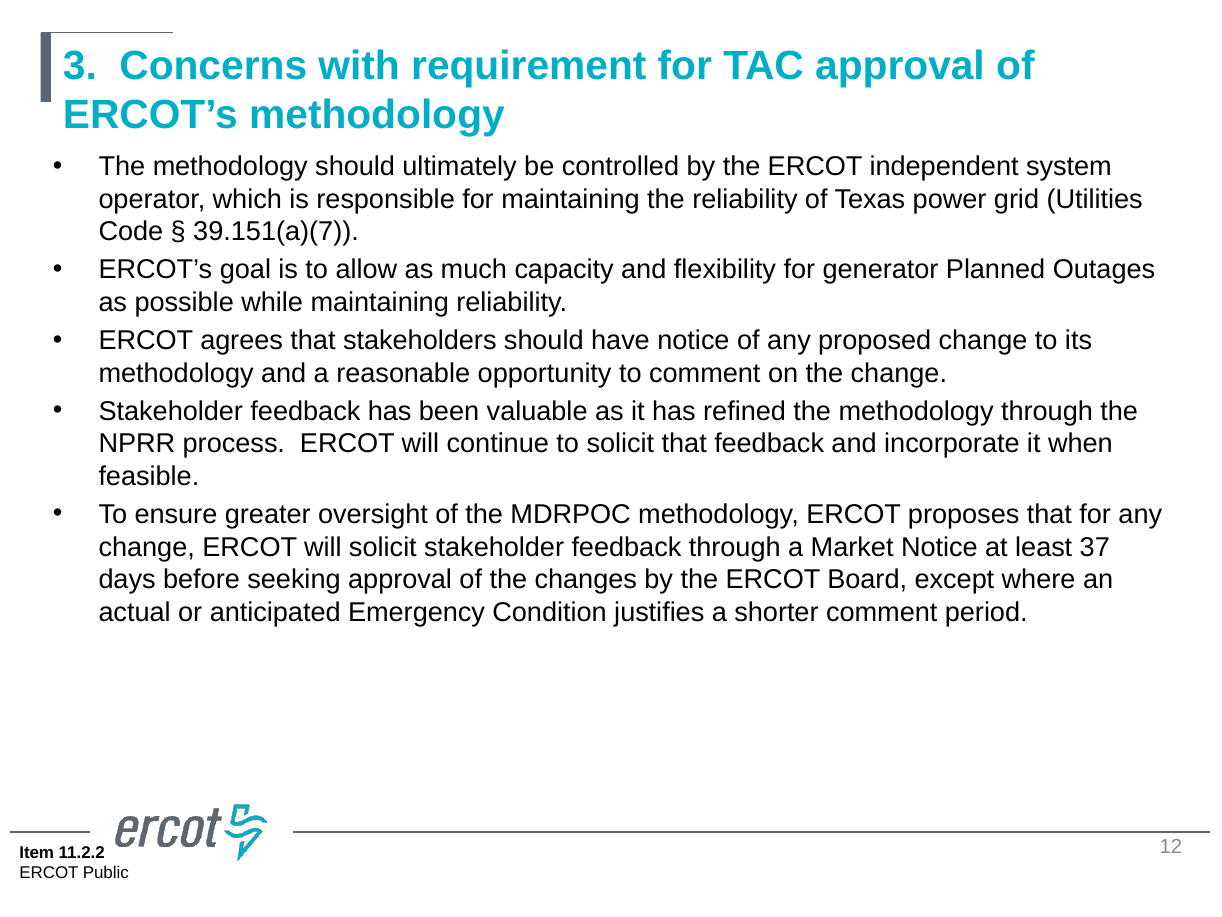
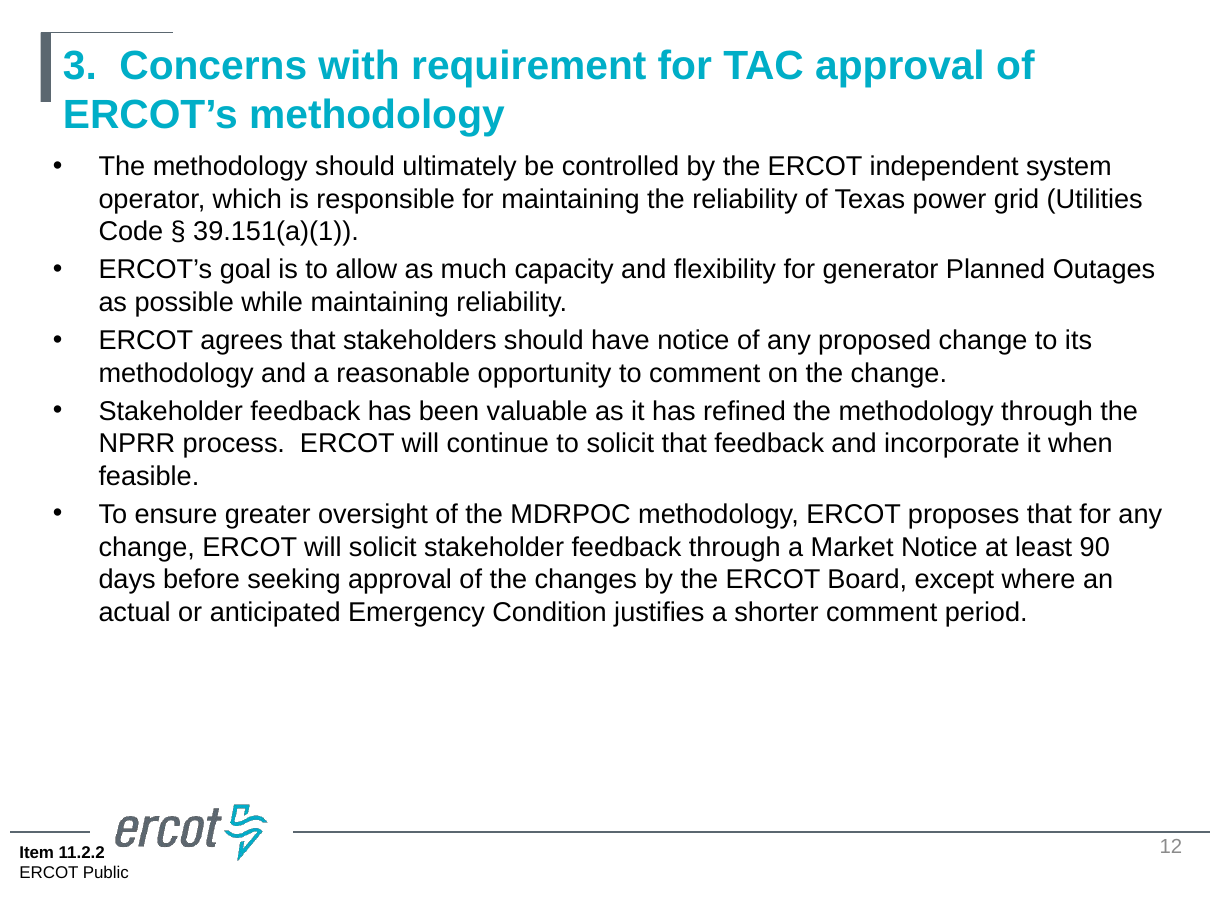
39.151(a)(7: 39.151(a)(7 -> 39.151(a)(1 (276, 232)
37: 37 -> 90 (1095, 547)
